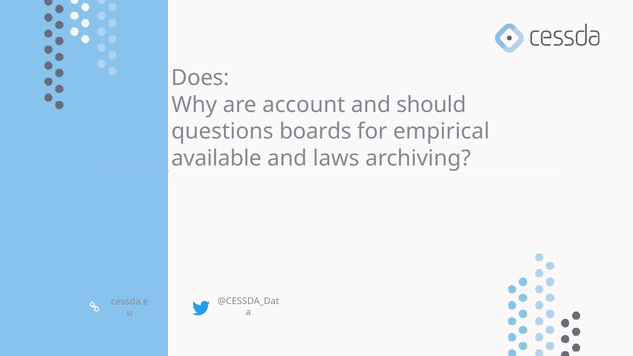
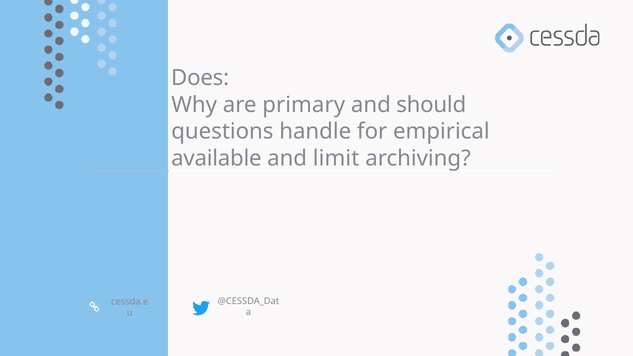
account: account -> primary (304, 105)
boards: boards -> handle (315, 132)
laws: laws -> limit (336, 158)
